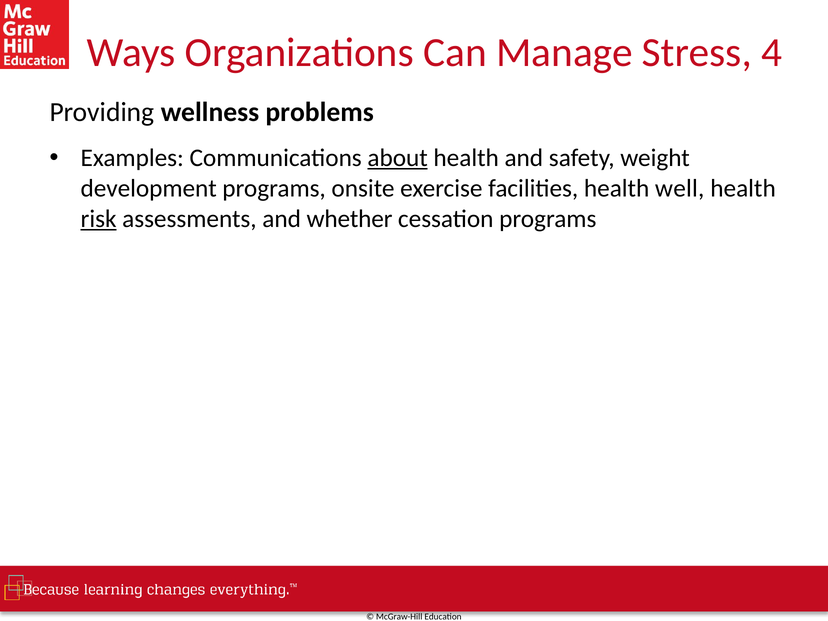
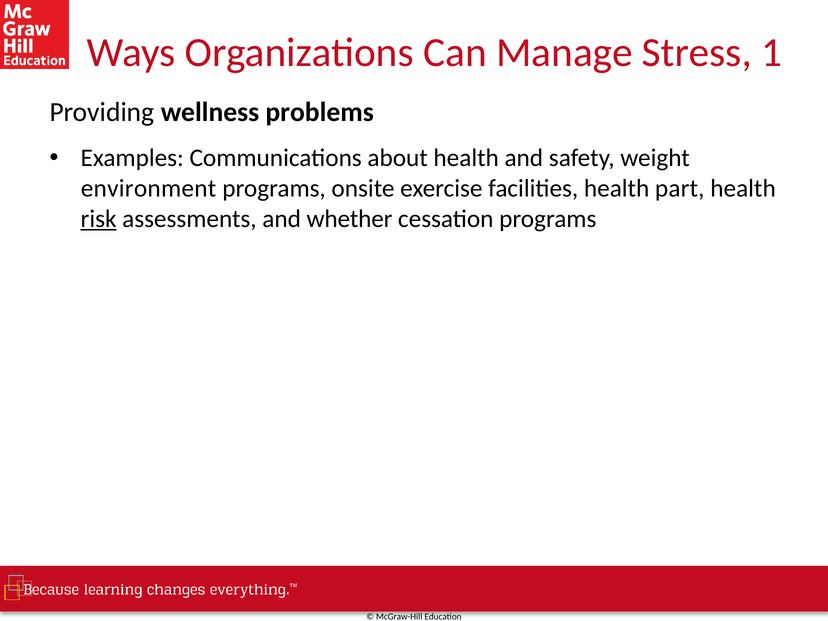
4: 4 -> 1 (772, 53)
about underline: present -> none (398, 158)
development: development -> environment (149, 188)
well: well -> part (680, 188)
